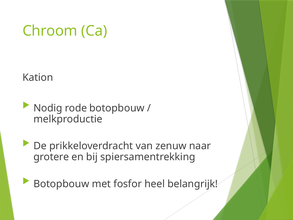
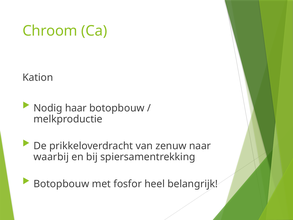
rode: rode -> haar (76, 108)
grotere: grotere -> waarbij (51, 157)
